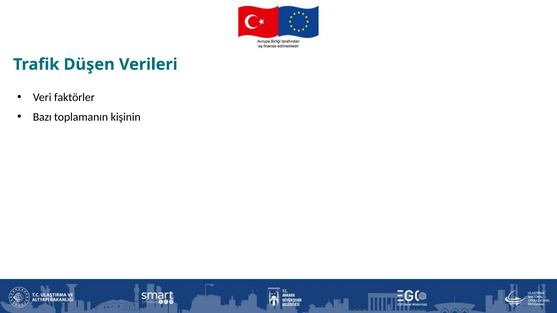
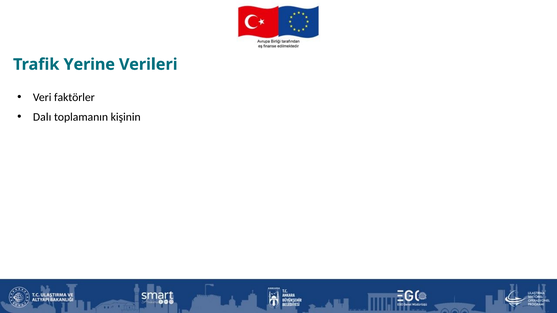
Düşen: Düşen -> Yerine (89, 64)
Bazı: Bazı -> Dalı (42, 117)
